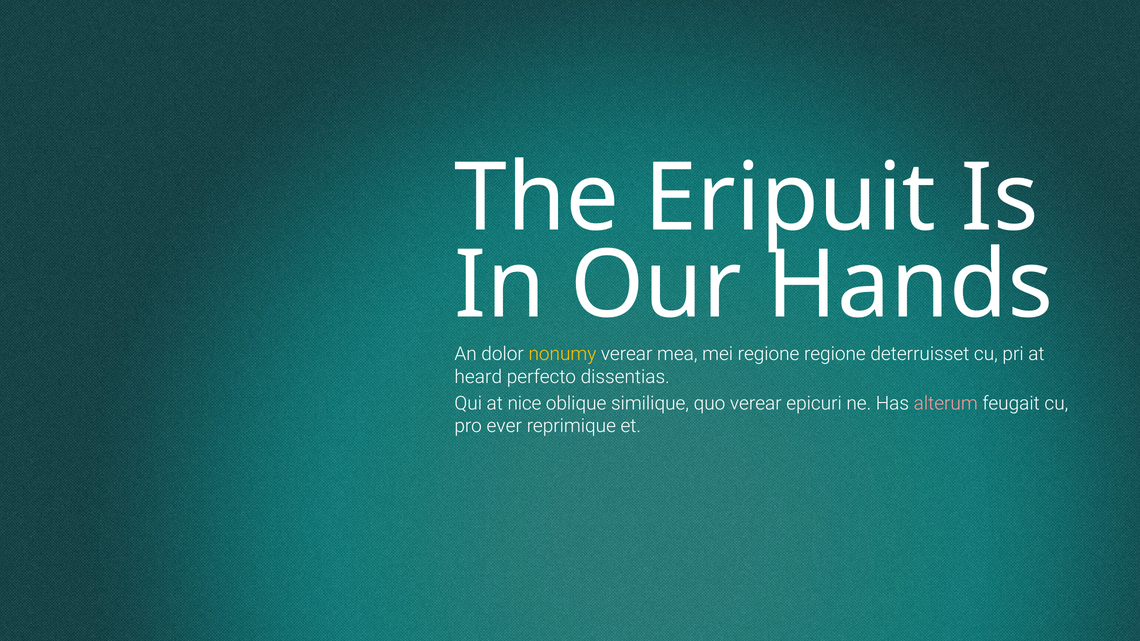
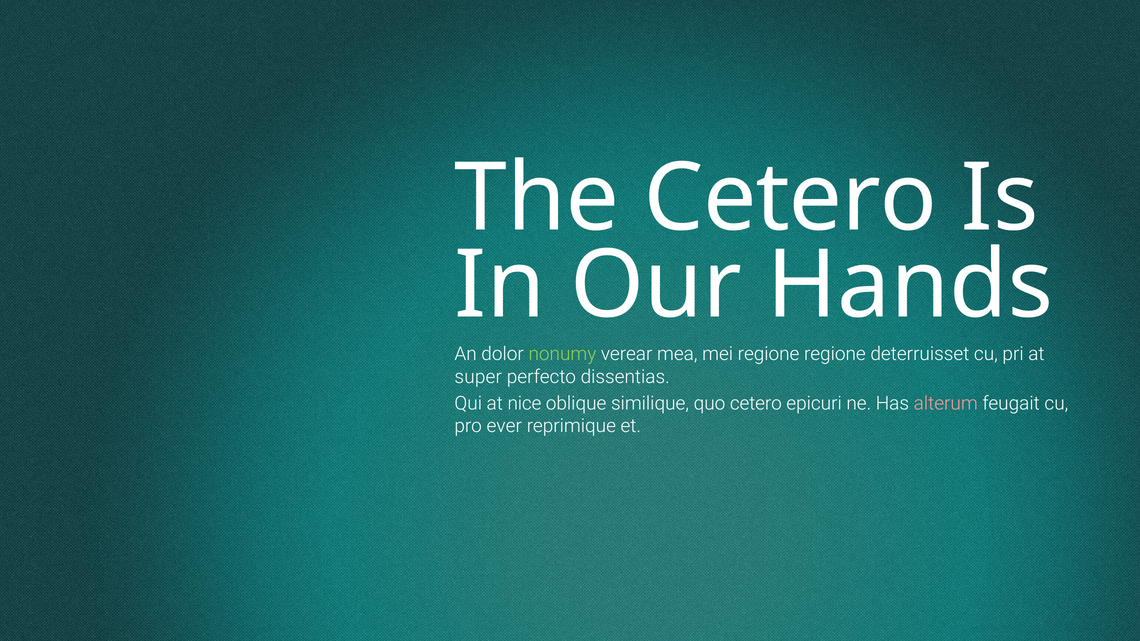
The Eripuit: Eripuit -> Cetero (791, 198)
nonumy colour: yellow -> light green (562, 354)
heard: heard -> super (478, 377)
quo verear: verear -> cetero (756, 404)
